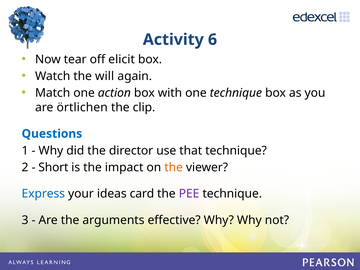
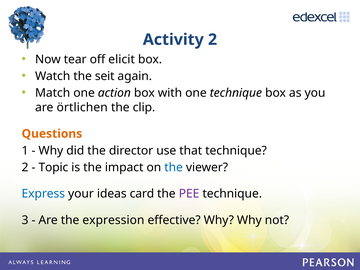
Activity 6: 6 -> 2 (213, 40)
will: will -> seit (105, 76)
Questions colour: blue -> orange (52, 134)
Short: Short -> Topic (53, 167)
the colour: orange -> blue (174, 167)
arguments: arguments -> expression (113, 220)
